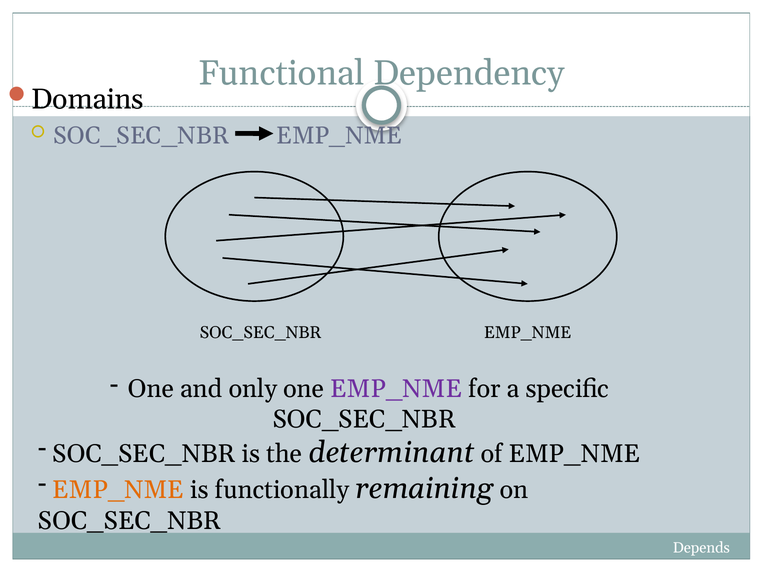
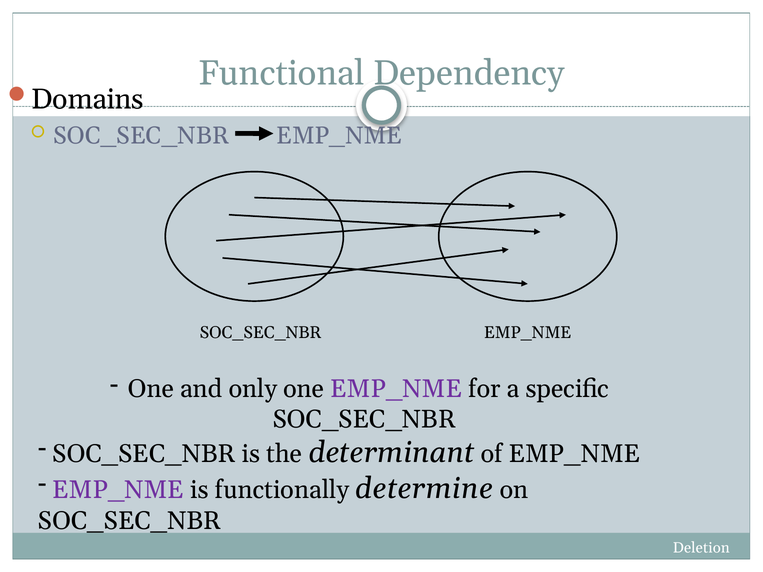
EMP_NME colour: orange -> purple (118, 490)
remaining: remaining -> determine (424, 489)
Depends: Depends -> Deletion (701, 548)
